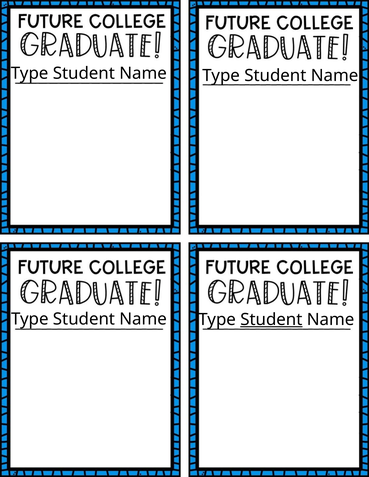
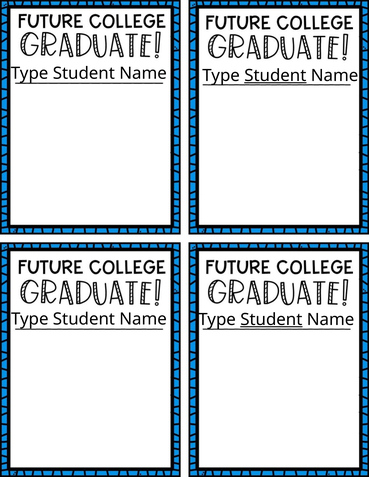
Student underline: none -> present (275, 76)
